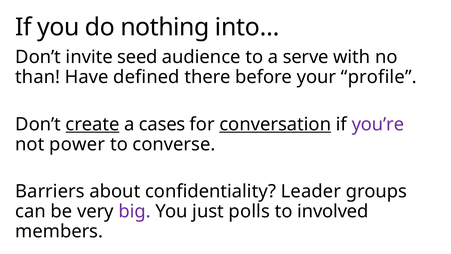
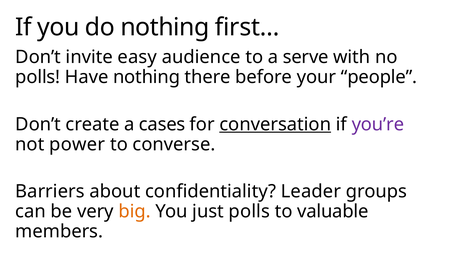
into…: into… -> first… (247, 27)
seed: seed -> easy (137, 57)
than: than -> polls (38, 77)
Have defined: defined -> nothing (147, 77)
profile: profile -> people (379, 77)
create underline: present -> none (93, 124)
big colour: purple -> orange (135, 211)
involved: involved -> valuable (333, 211)
